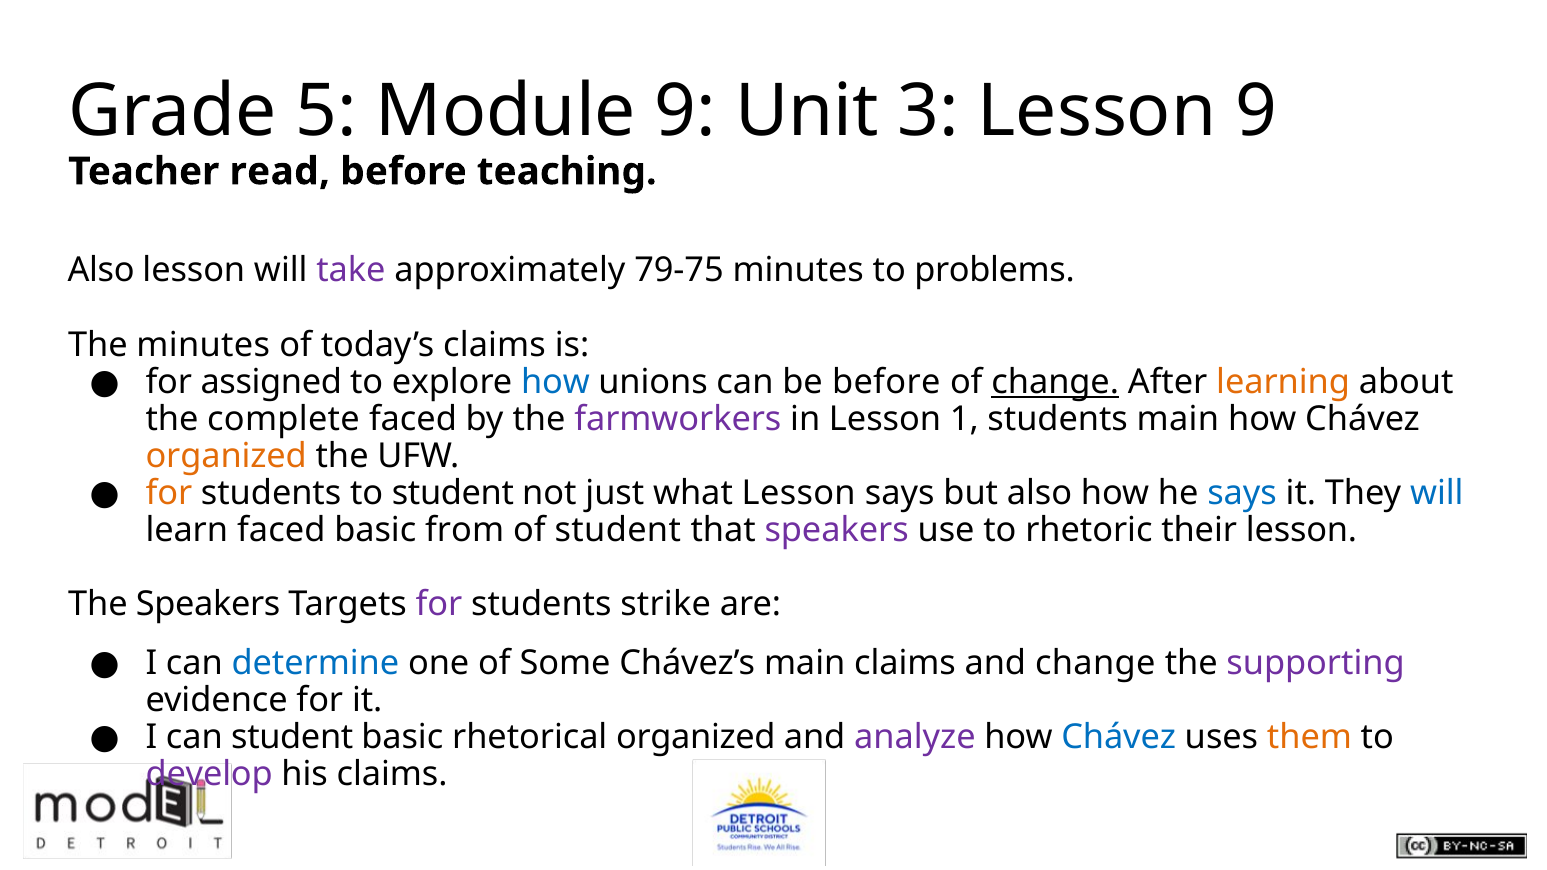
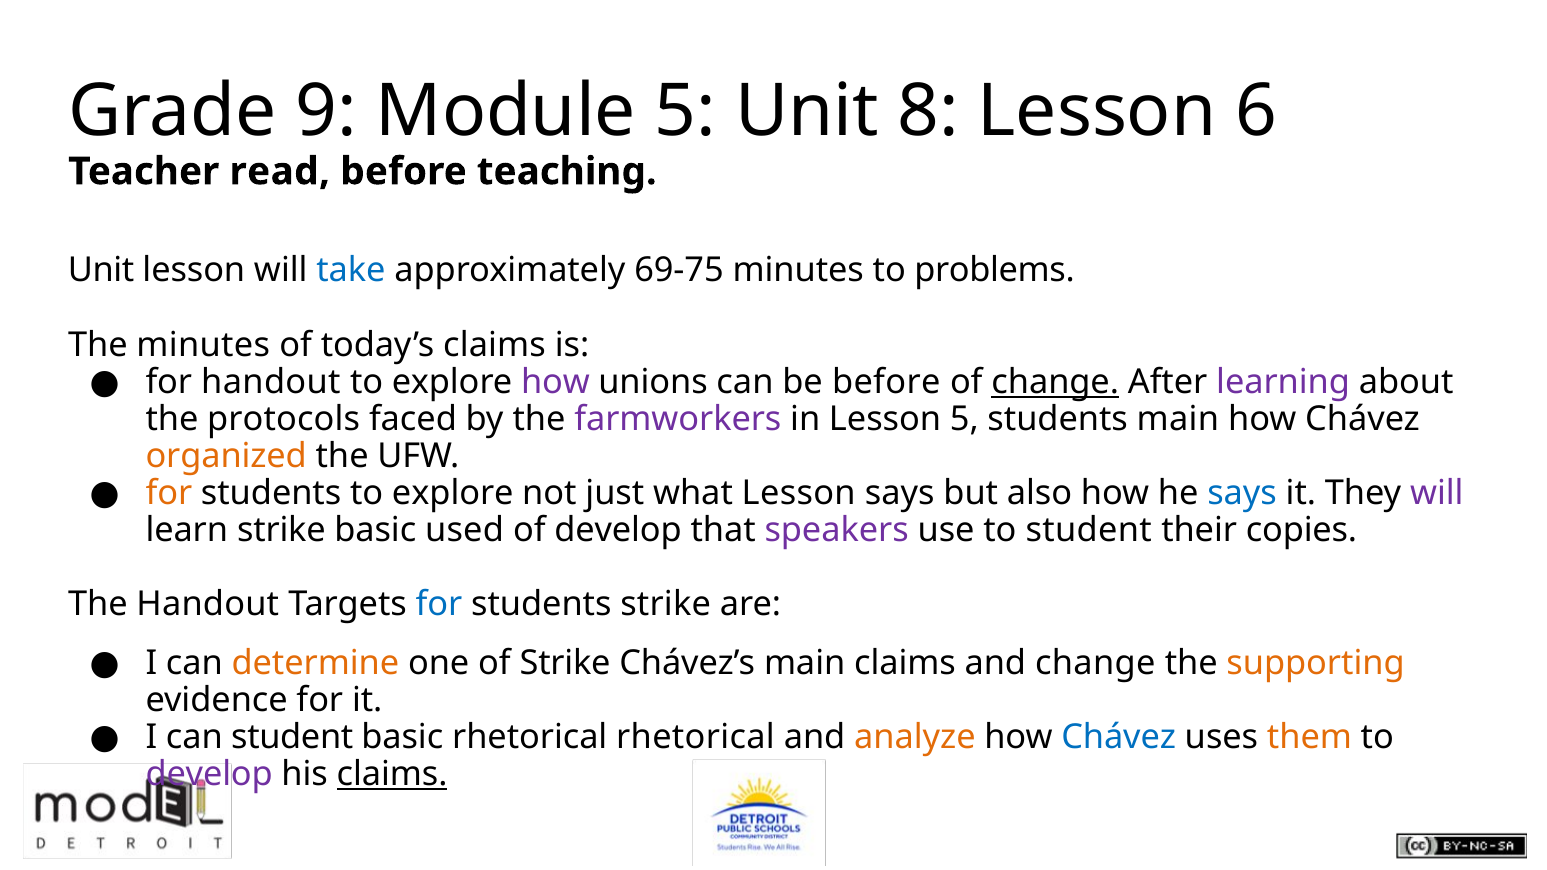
5: 5 -> 9 (326, 111)
Module 9: 9 -> 5 (686, 111)
3: 3 -> 8 (928, 111)
Lesson 9: 9 -> 6 (1256, 111)
Also: Also -> Unit (101, 271)
take colour: purple -> blue (351, 271)
79-75: 79-75 -> 69-75 (679, 271)
for assigned: assigned -> handout (271, 382)
how colour: blue -> purple (556, 382)
learning colour: orange -> purple (1283, 382)
complete: complete -> protocols (284, 419)
Lesson 1: 1 -> 5 (964, 419)
students to student: student -> explore (453, 493)
will colour: blue -> purple (1437, 493)
learn faced: faced -> strike (281, 530)
from: from -> used (465, 530)
of student: student -> develop (618, 530)
to rhetoric: rhetoric -> student (1089, 530)
their lesson: lesson -> copies (1302, 530)
The Speakers: Speakers -> Handout (208, 604)
for colour: purple -> blue (439, 604)
determine colour: blue -> orange (315, 663)
of Some: Some -> Strike (565, 663)
supporting colour: purple -> orange (1316, 663)
rhetorical organized: organized -> rhetorical (695, 737)
analyze colour: purple -> orange (915, 737)
claims underline: none -> present (392, 774)
